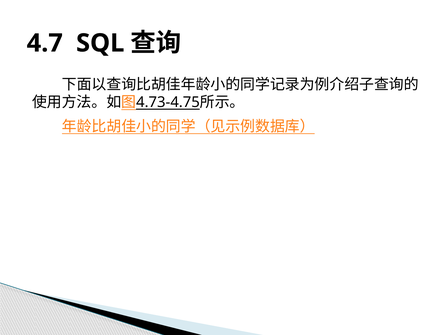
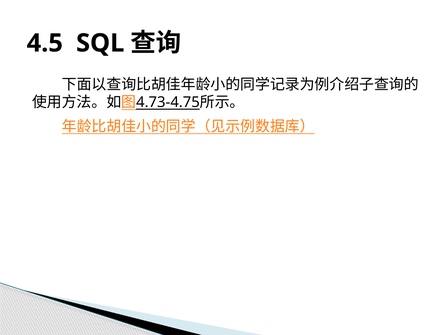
4.7: 4.7 -> 4.5 (45, 43)
